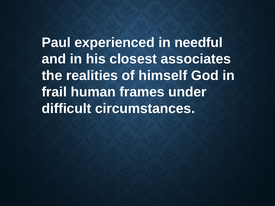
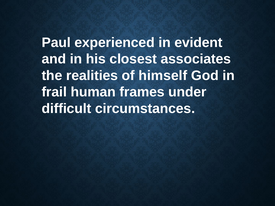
needful: needful -> evident (199, 43)
